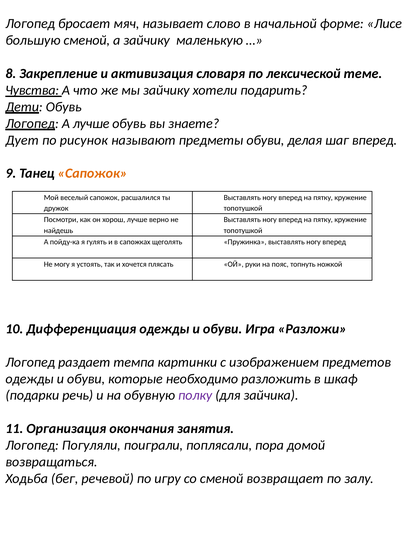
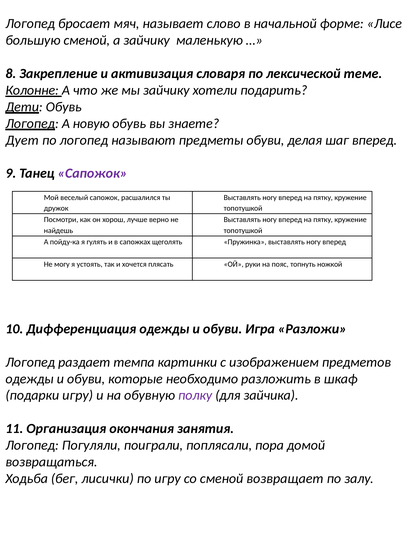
Чувства: Чувства -> Колонне (32, 90)
А лучше: лучше -> новую (91, 124)
по рисунок: рисунок -> логопед (84, 140)
Сапожок colour: orange -> purple (92, 174)
подарки речь: речь -> игру (78, 396)
речевой: речевой -> лисички (108, 480)
